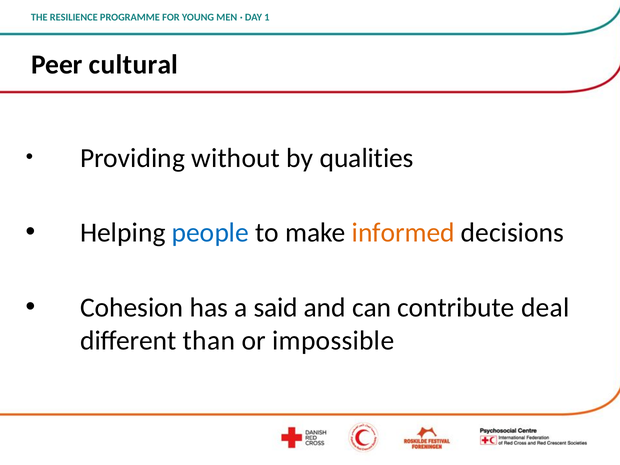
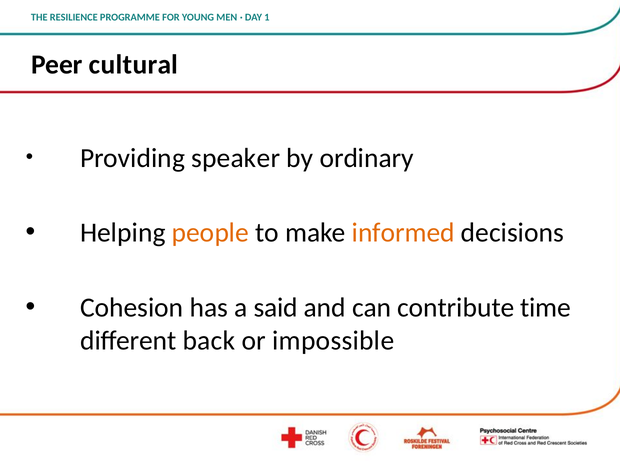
without: without -> speaker (236, 158)
qualities: qualities -> ordinary (367, 158)
people colour: blue -> orange (210, 233)
deal: deal -> time (546, 308)
than: than -> back (209, 341)
